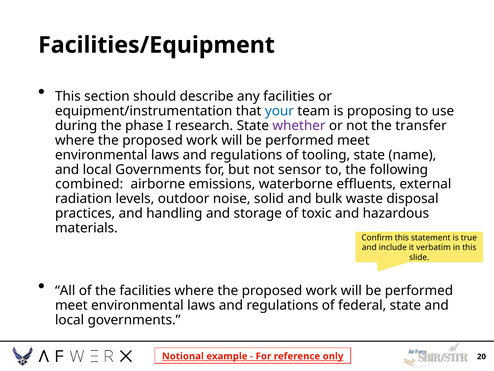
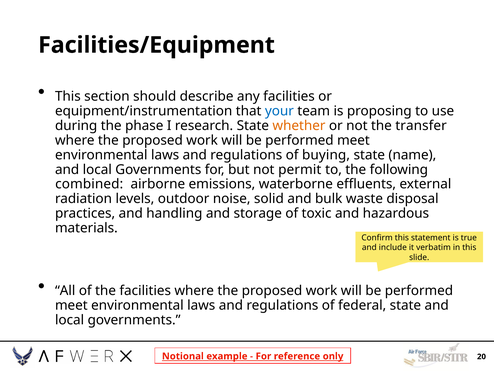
whether colour: purple -> orange (299, 126)
tooling: tooling -> buying (326, 155)
sensor: sensor -> permit (300, 169)
